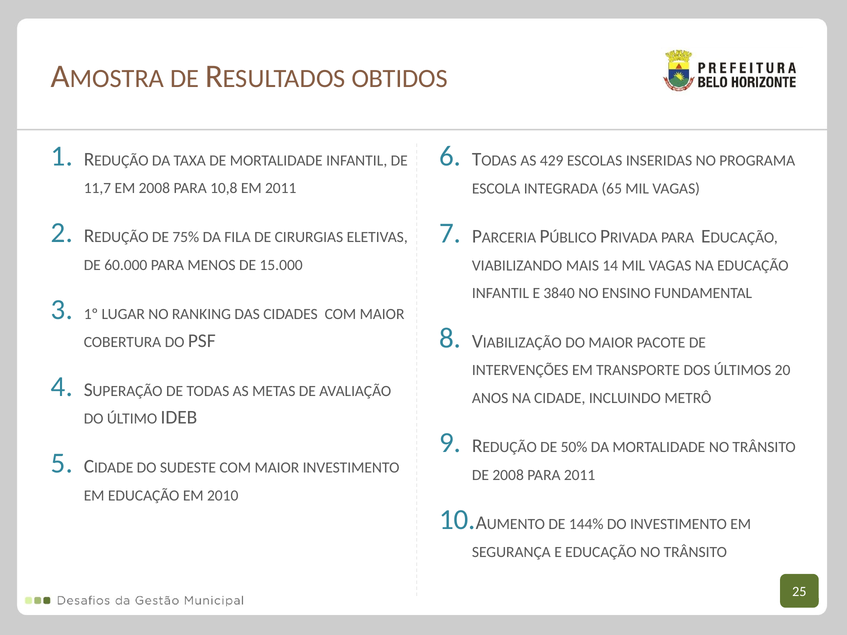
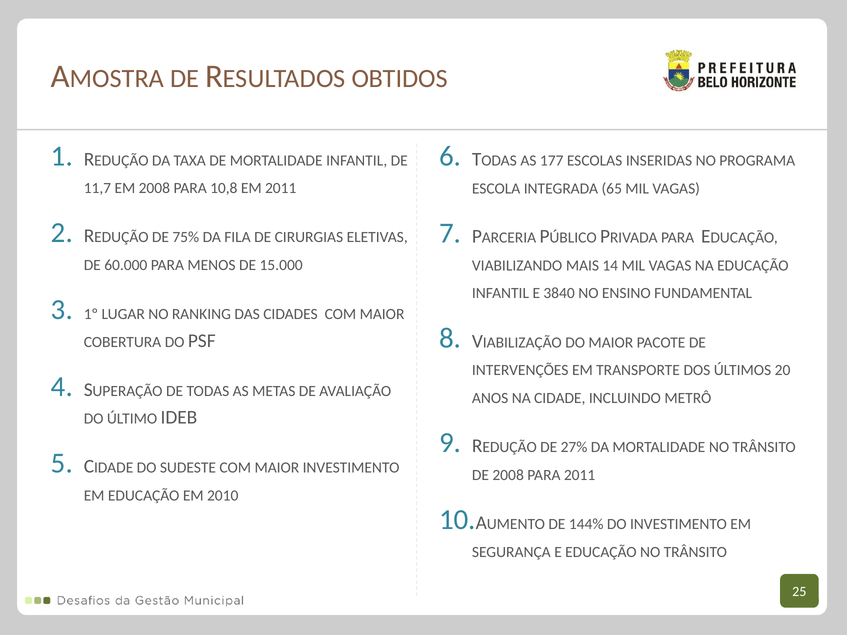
429: 429 -> 177 (552, 161)
50%: 50% -> 27% (574, 447)
